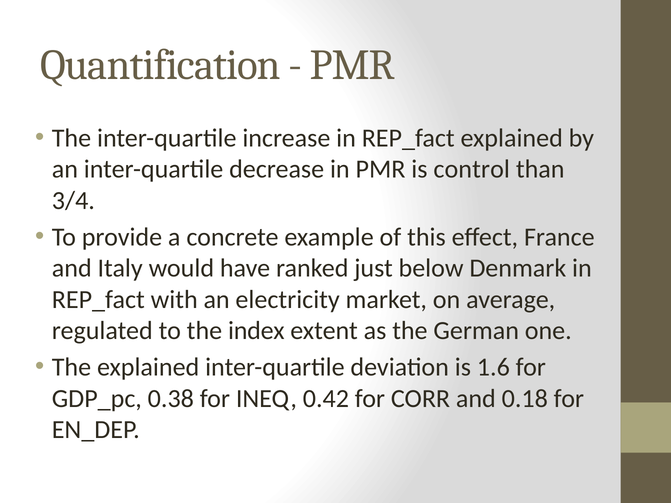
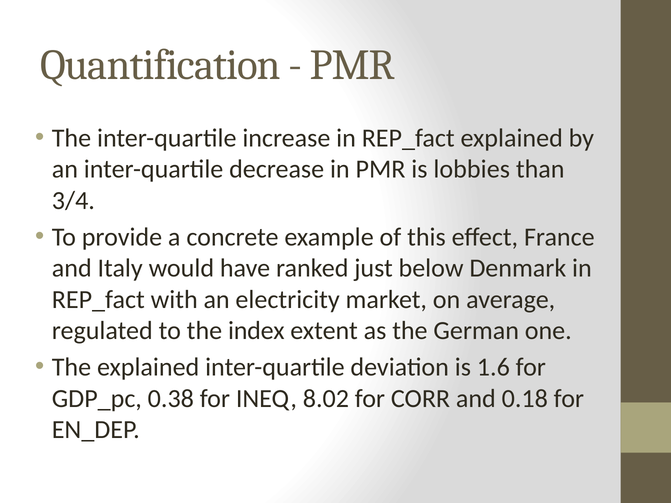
control: control -> lobbies (472, 169)
0.42: 0.42 -> 8.02 (326, 399)
